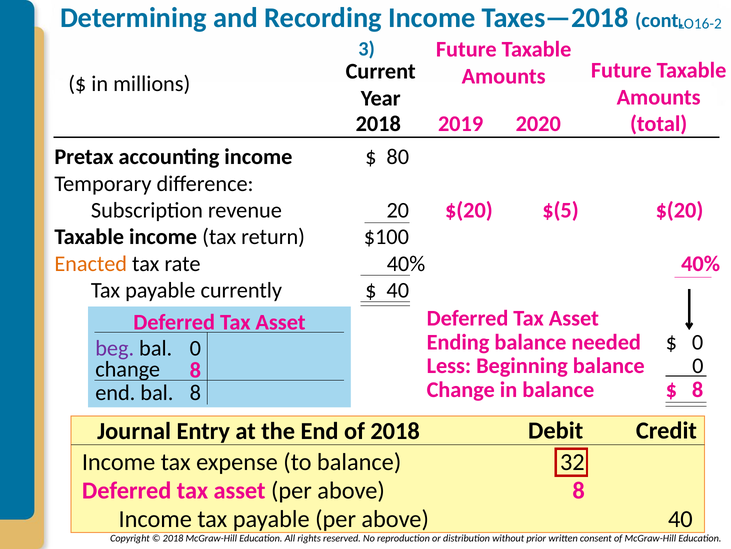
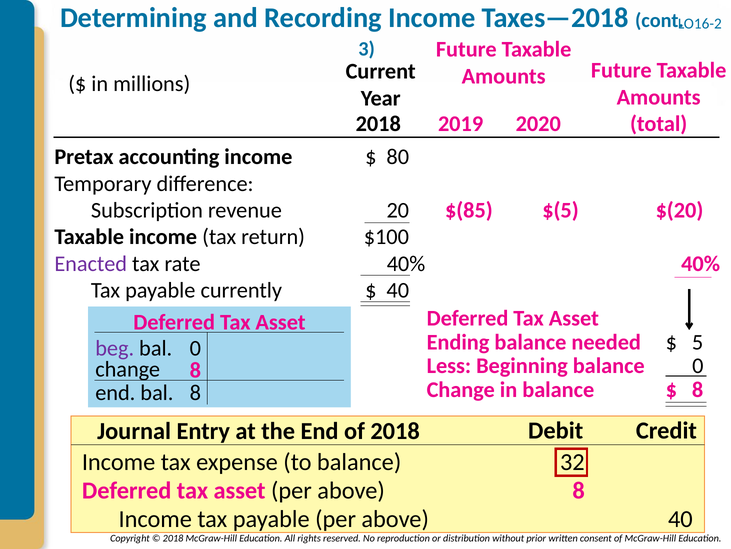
$(20: $(20 -> $(85 (469, 210)
Enacted colour: orange -> purple (91, 263)
0: 0 -> 5 (698, 342)
